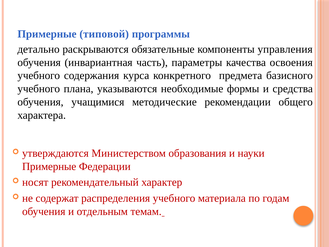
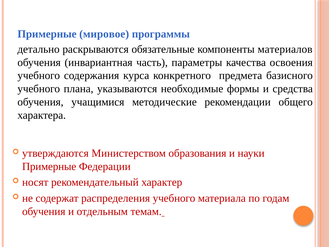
типовой: типовой -> мировое (104, 34)
управления: управления -> материалов (285, 49)
